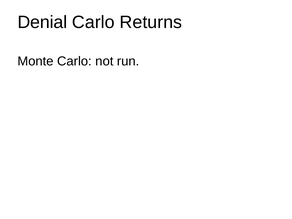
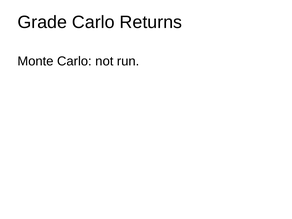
Denial: Denial -> Grade (42, 22)
